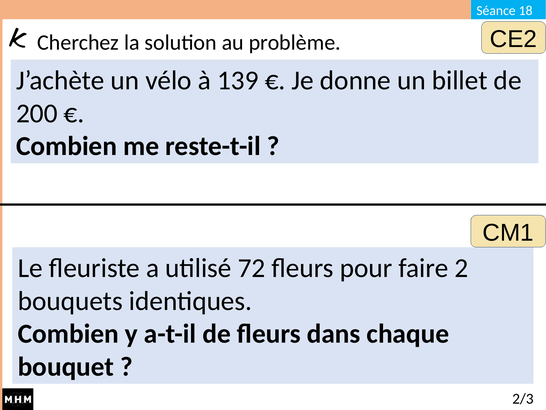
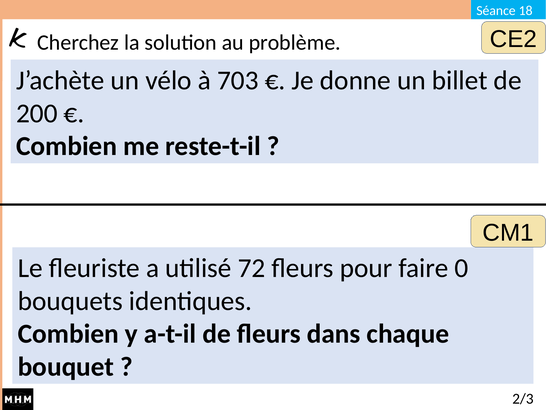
139: 139 -> 703 (238, 80)
2: 2 -> 0 (461, 268)
